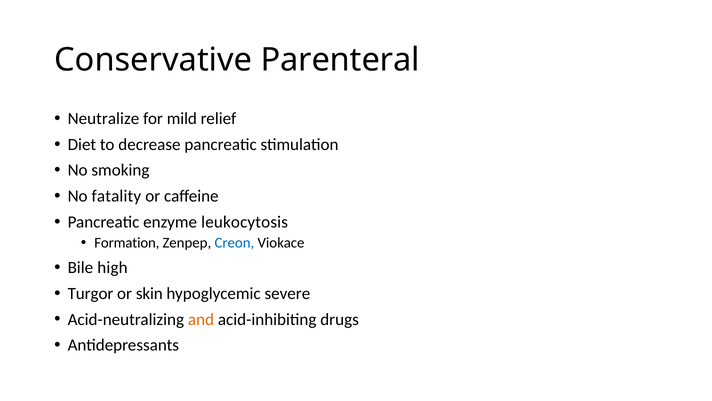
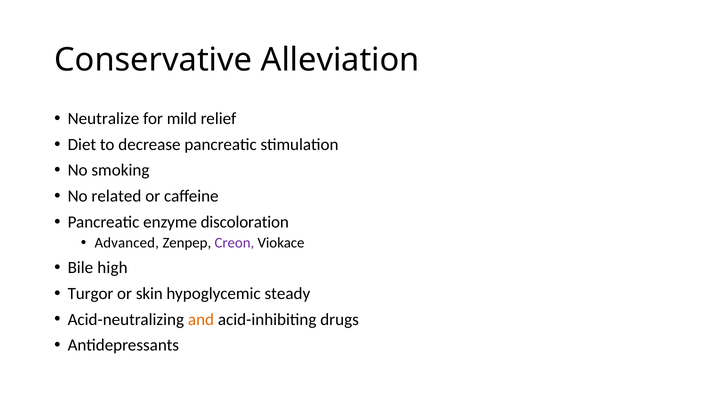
Parenteral: Parenteral -> Alleviation (340, 60)
fatality: fatality -> related (116, 196)
leukocytosis: leukocytosis -> discoloration (245, 222)
Formation: Formation -> Advanced (127, 243)
Creon colour: blue -> purple (234, 243)
severe: severe -> steady (287, 293)
